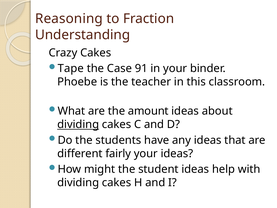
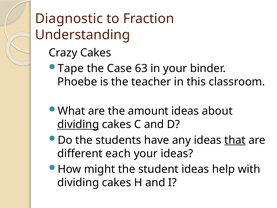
Reasoning: Reasoning -> Diagnostic (69, 19)
91: 91 -> 63 (141, 68)
that underline: none -> present (235, 140)
fairly: fairly -> each (118, 153)
